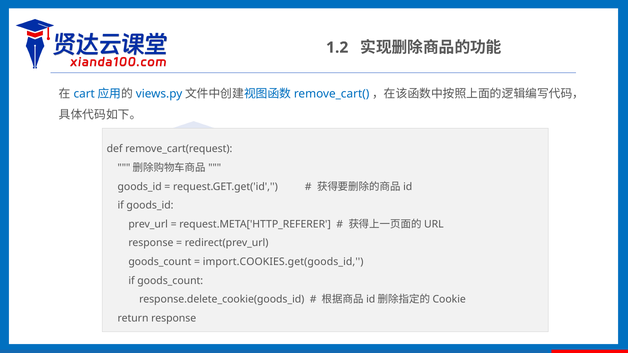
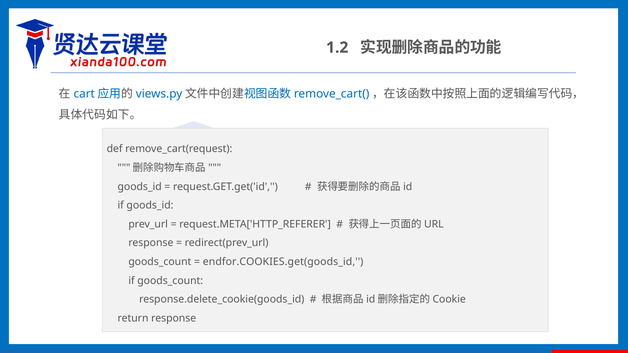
import.COOKIES.get(goods_id: import.COOKIES.get(goods_id -> endfor.COOKIES.get(goods_id (283, 262)
